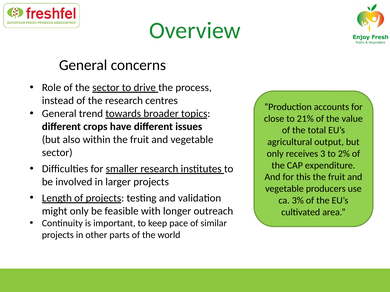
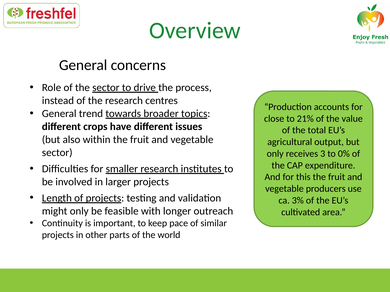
2%: 2% -> 0% (344, 154)
